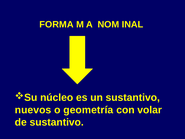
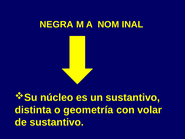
FORMA: FORMA -> NEGRA (56, 24)
nuevos: nuevos -> distinta (33, 110)
